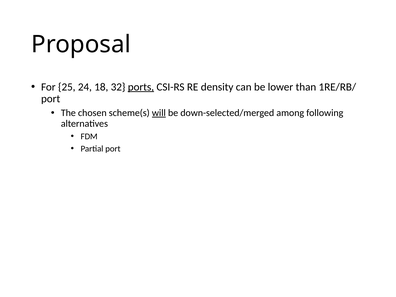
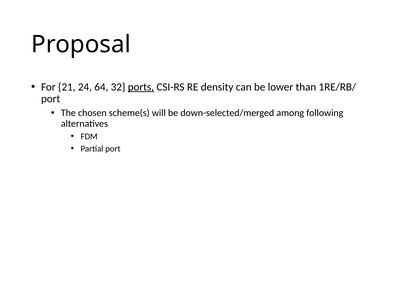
25: 25 -> 21 (67, 87)
18: 18 -> 64 (101, 87)
will underline: present -> none (159, 113)
